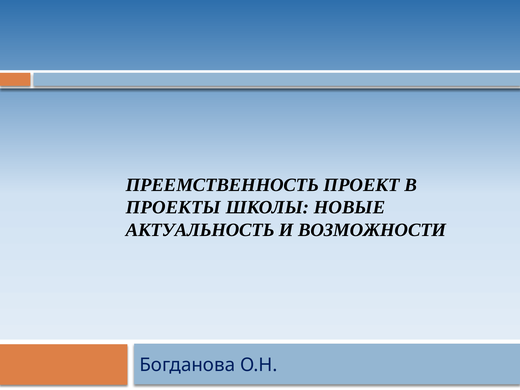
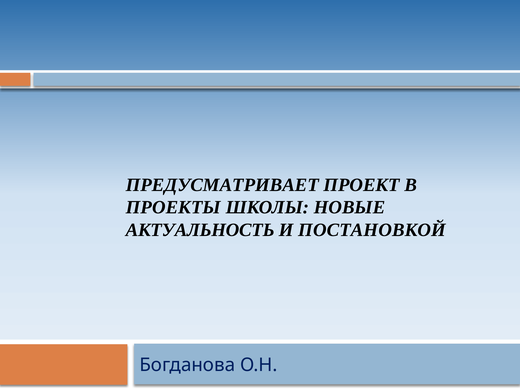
ПРЕЕМСТВЕННОСТЬ: ПРЕЕМСТВЕННОСТЬ -> ПРЕДУСМАТРИВАЕТ (222, 185)
ВОЗМОЖНОСТИ: ВОЗМОЖНОСТИ -> ПОСТАНОВКОЙ (372, 230)
